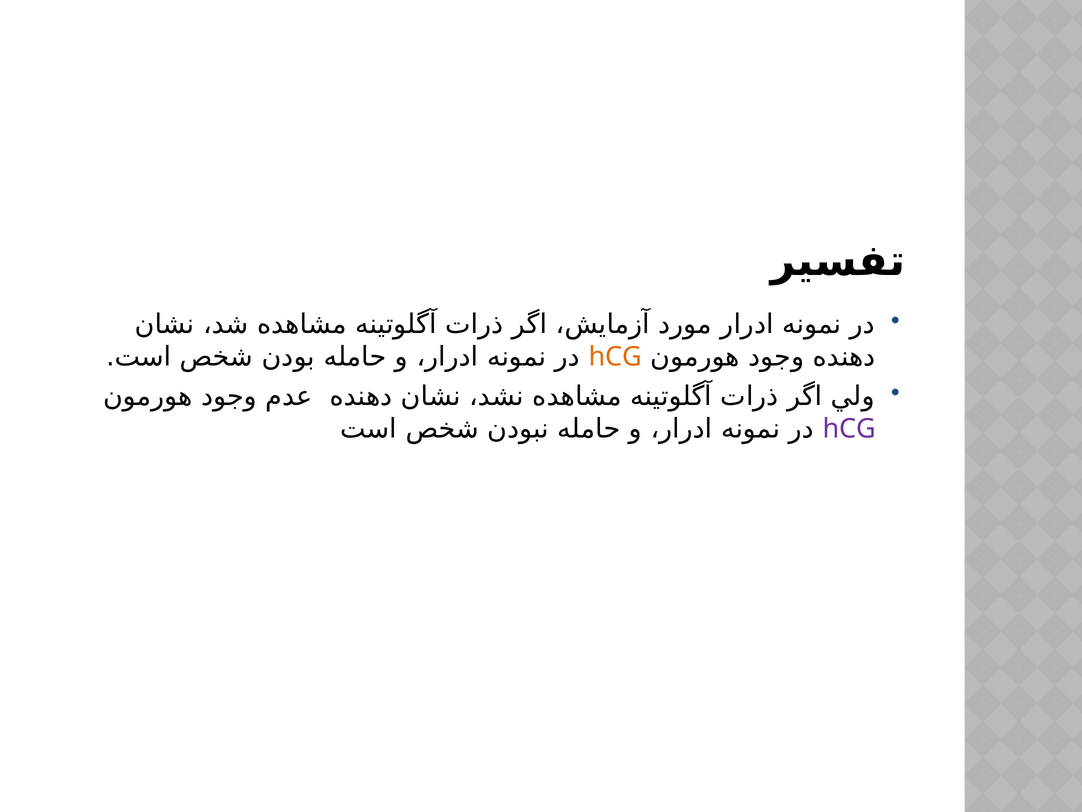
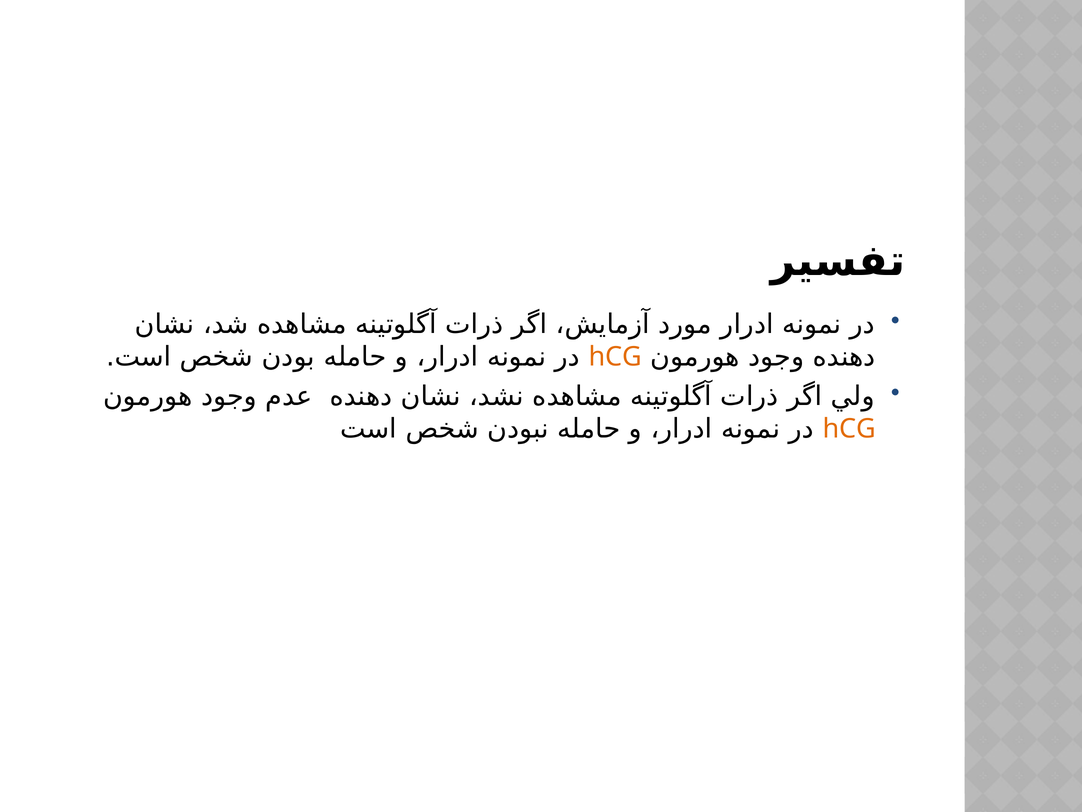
hCG colour: purple -> orange (849, 429)
